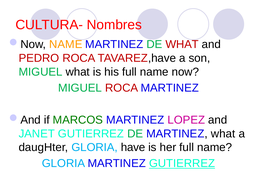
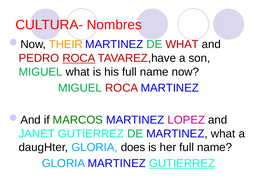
NAME: NAME -> THEIR (66, 44)
ROCA underline: none -> present (79, 58)
have: have -> does (133, 147)
